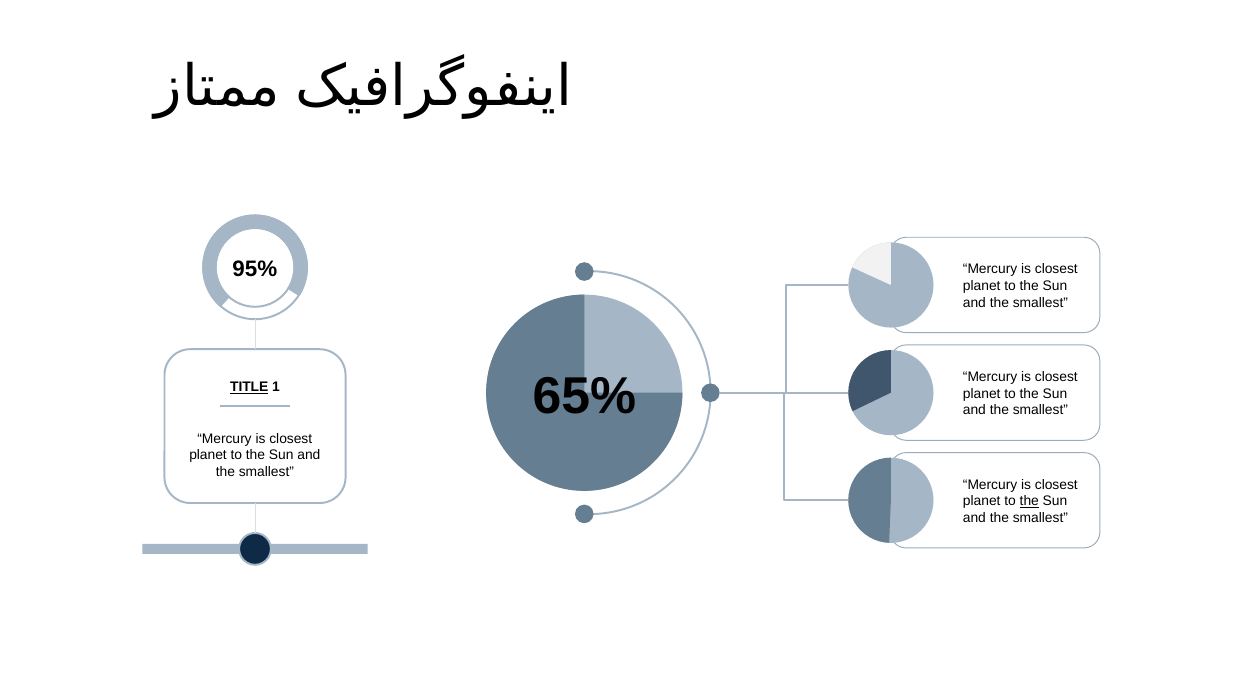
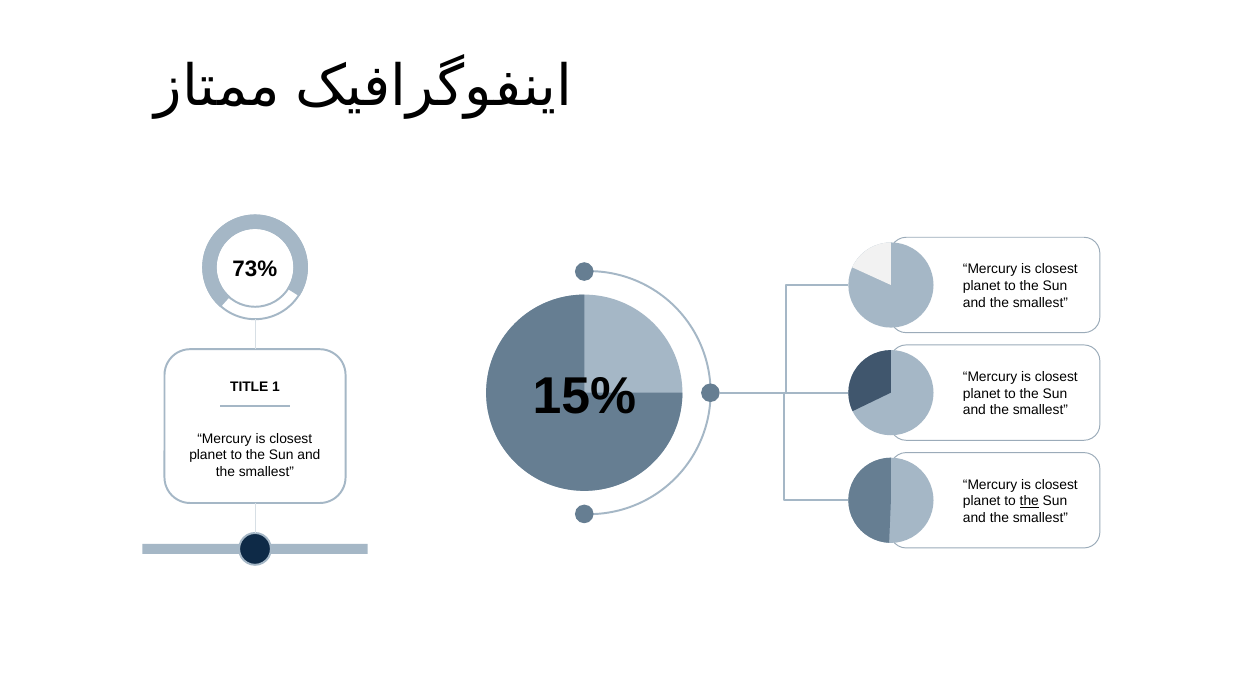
95%: 95% -> 73% (255, 269)
65%: 65% -> 15% (584, 396)
TITLE underline: present -> none (249, 387)
